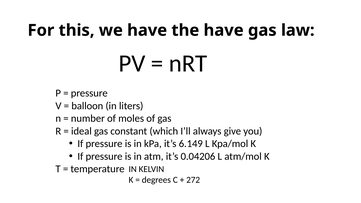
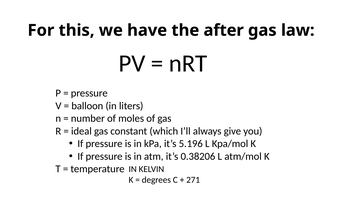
the have: have -> after (224, 30)
6.149: 6.149 -> 5.196 (191, 144)
0.04206: 0.04206 -> 0.38206 (198, 156)
272: 272 -> 271 (193, 180)
